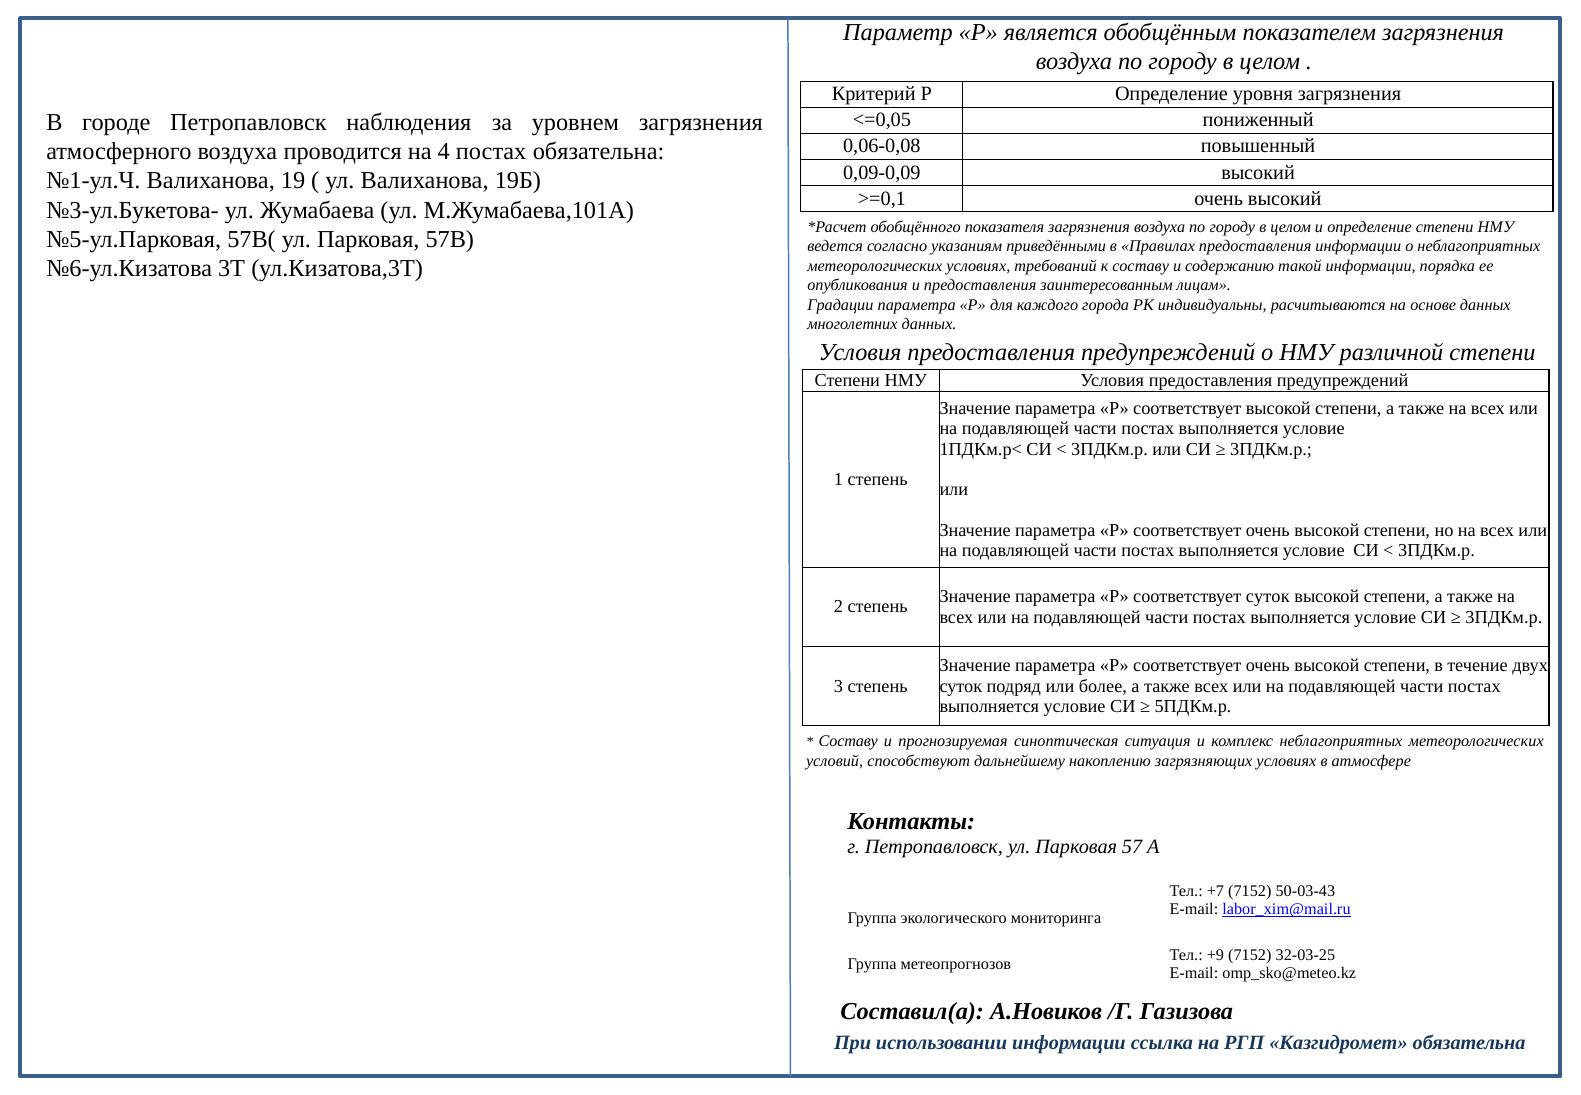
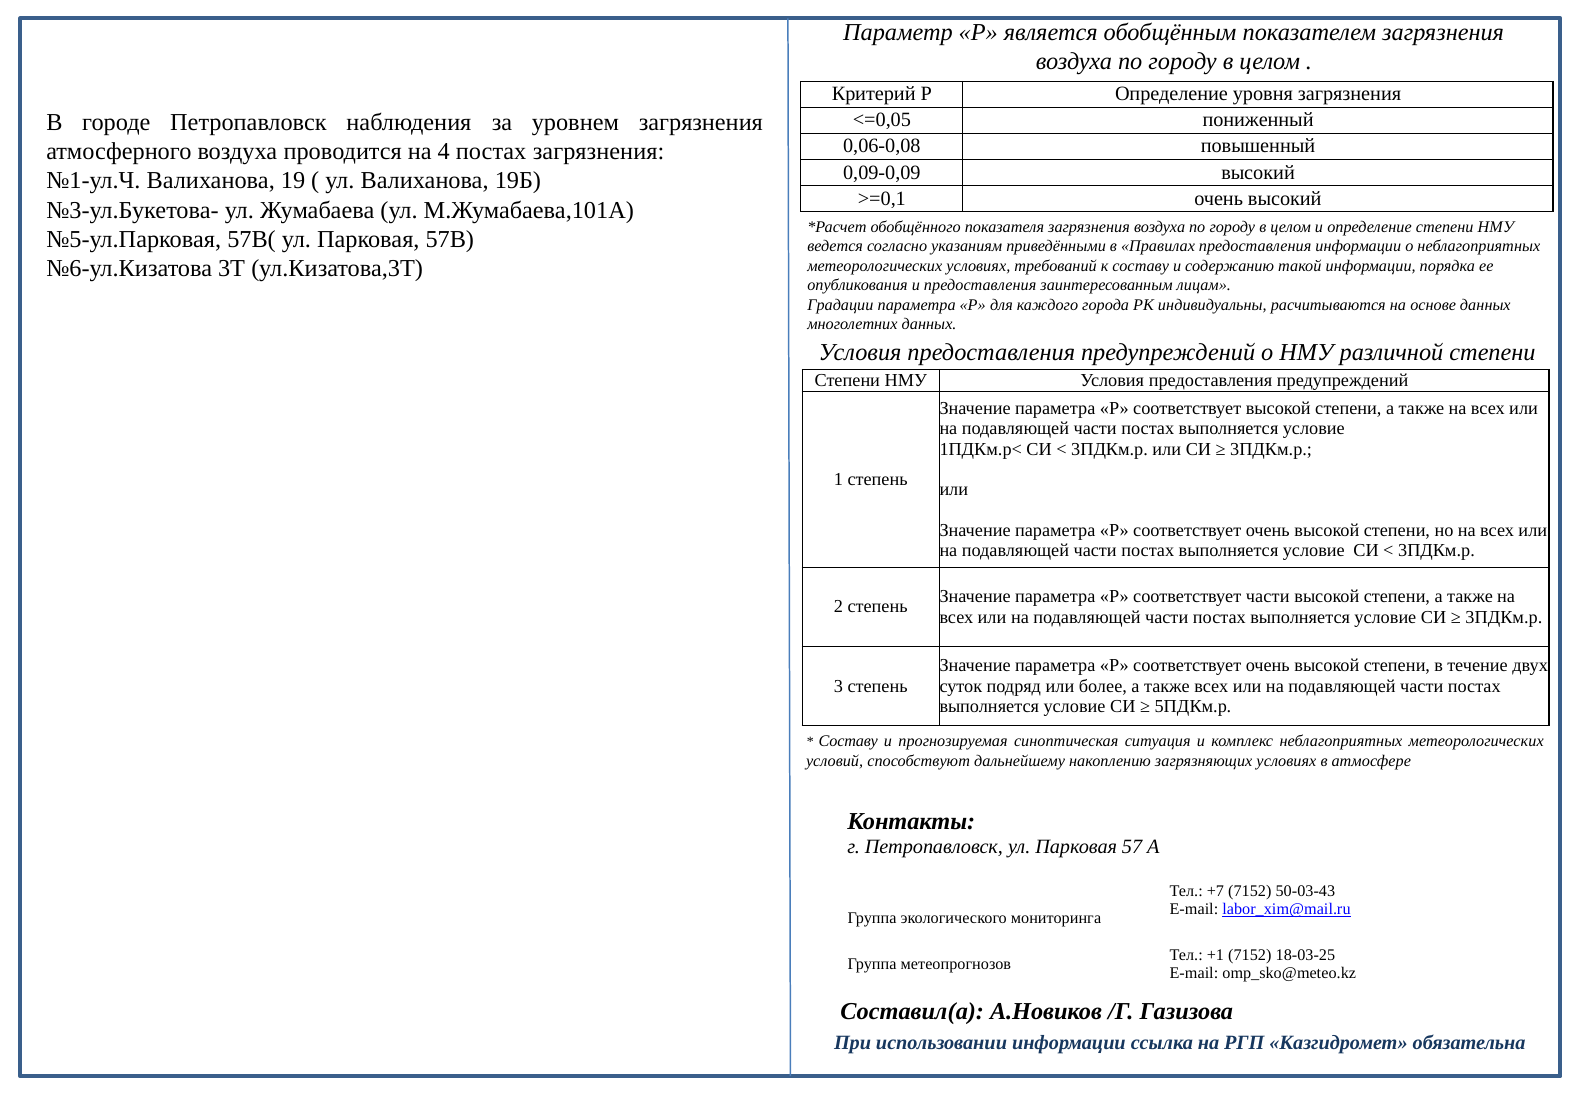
постах обязательна: обязательна -> загрязнения (599, 152)
соответствует суток: суток -> части (1268, 597)
+9: +9 -> +1 (1215, 954)
32-03-25: 32-03-25 -> 18-03-25 (1305, 954)
